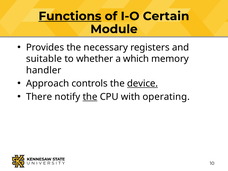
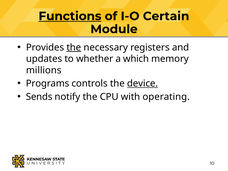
the underline: none -> present (74, 47)
suitable: suitable -> updates (44, 59)
handler: handler -> millions (44, 70)
Approach: Approach -> Programs (48, 84)
There: There -> Sends (39, 97)
the underline: present -> none (90, 97)
